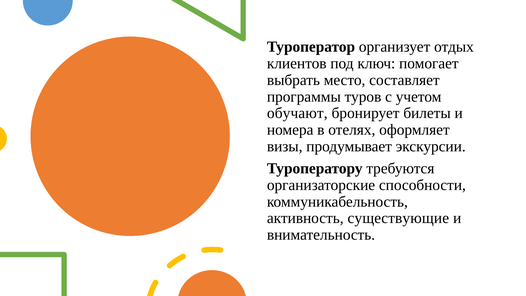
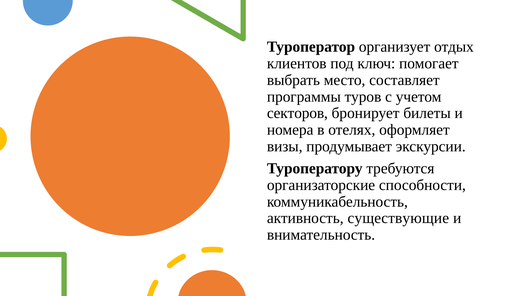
обучают: обучают -> секторов (297, 113)
